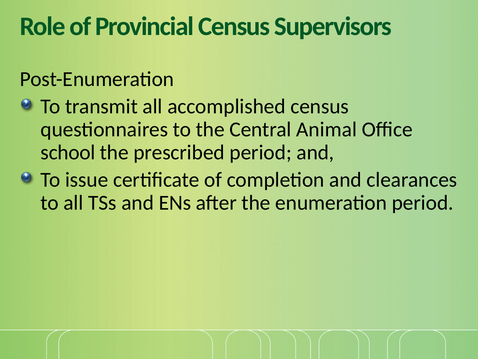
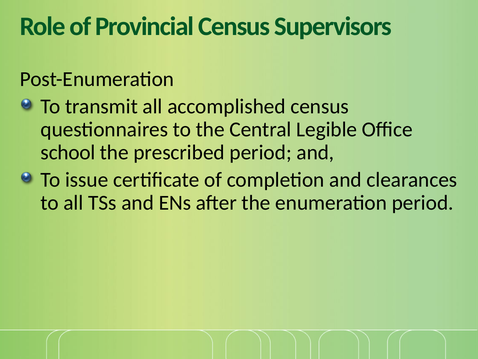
Animal: Animal -> Legible (327, 129)
